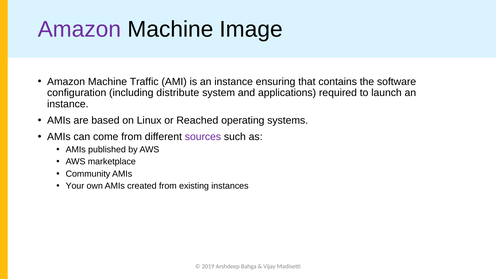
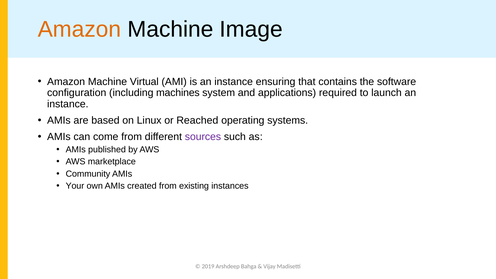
Amazon colour: purple -> orange (79, 29)
Traffic: Traffic -> Virtual (144, 82)
distribute: distribute -> machines (178, 93)
